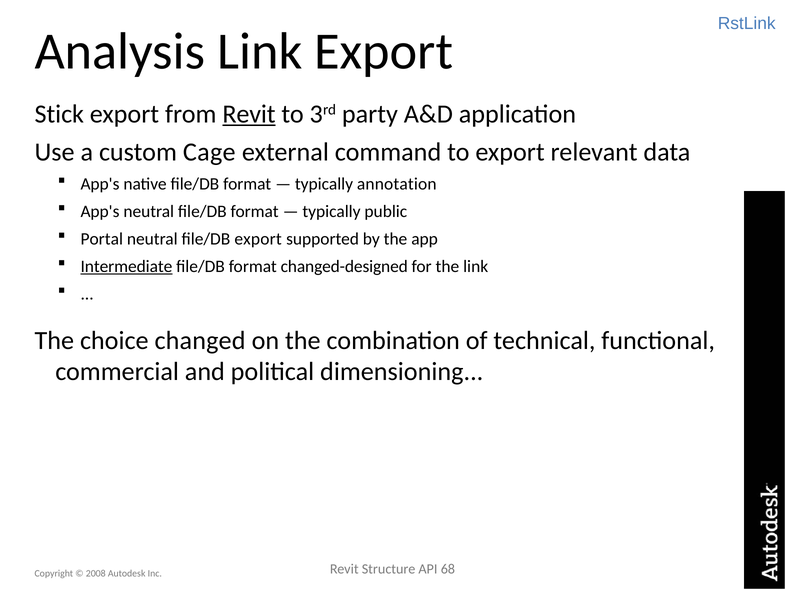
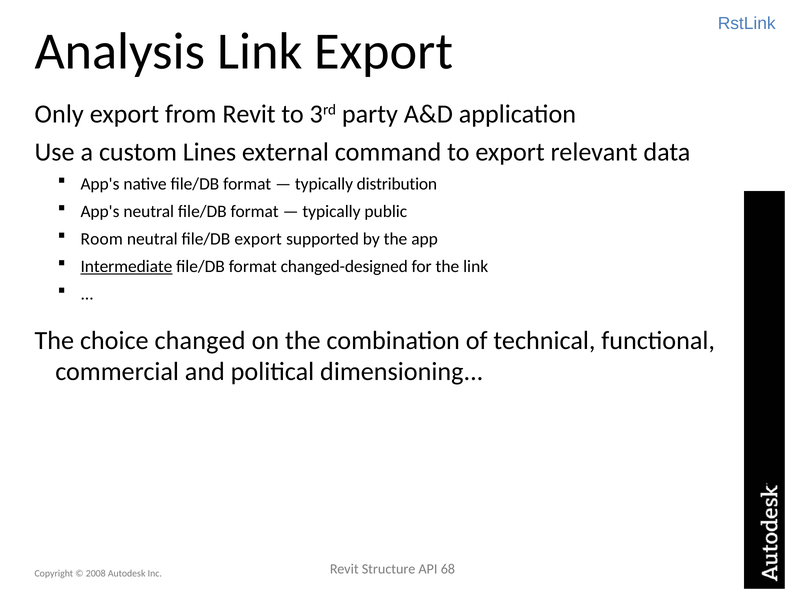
Stick: Stick -> Only (59, 114)
Revit underline: present -> none (249, 114)
Cage: Cage -> Lines (209, 152)
annotation: annotation -> distribution (397, 184)
Portal: Portal -> Room (102, 239)
